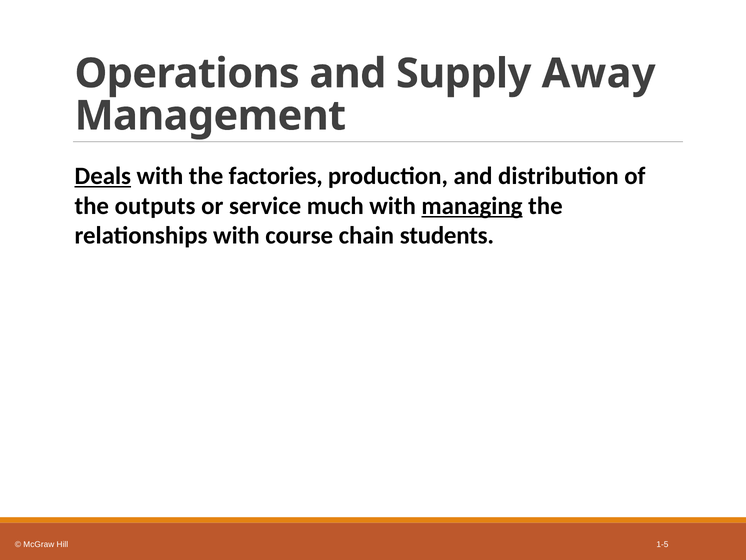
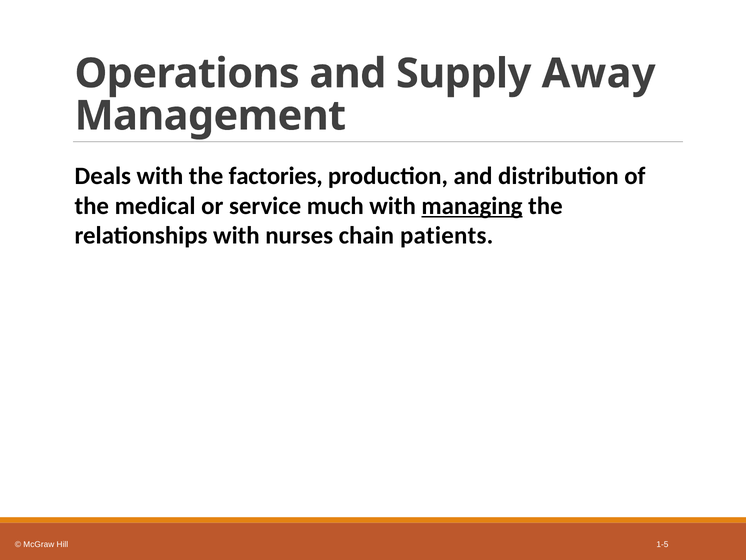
Deals underline: present -> none (103, 176)
outputs: outputs -> medical (155, 206)
course: course -> nurses (299, 236)
students: students -> patients (447, 236)
